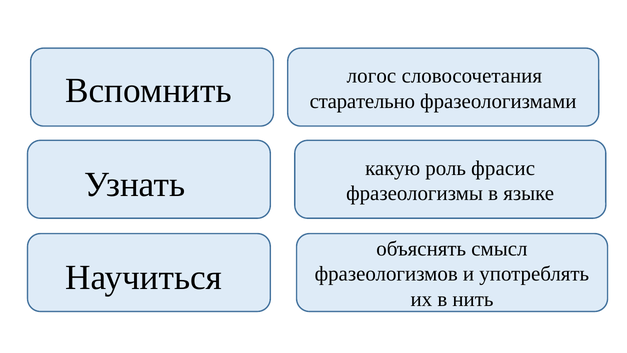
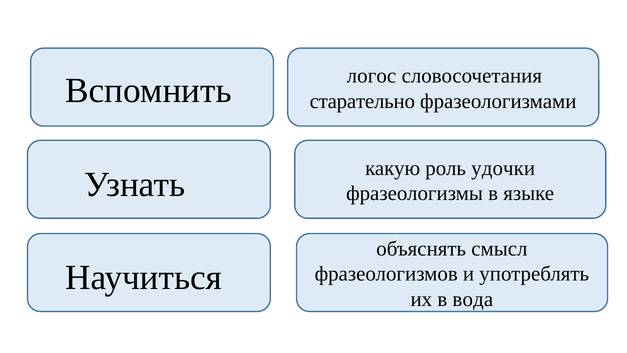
фрасис: фрасис -> удочки (503, 168)
нить: нить -> вода (473, 299)
